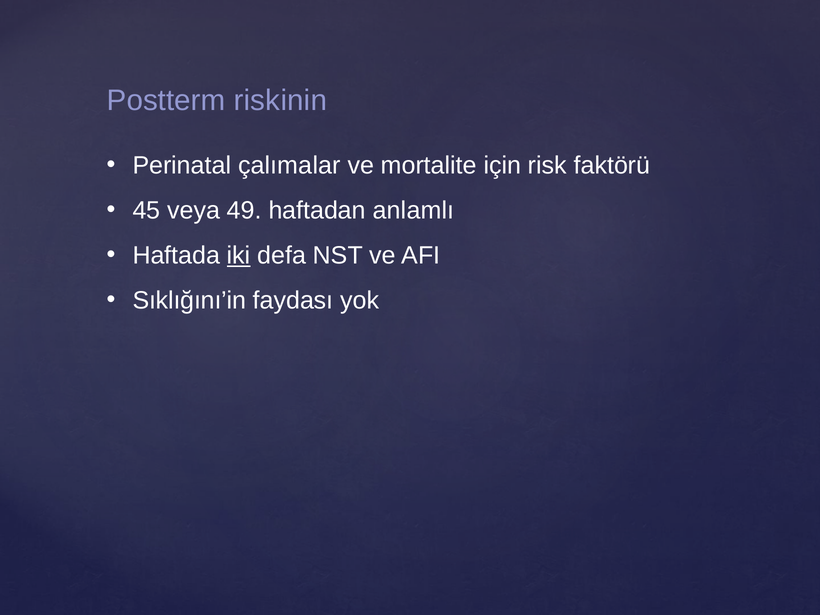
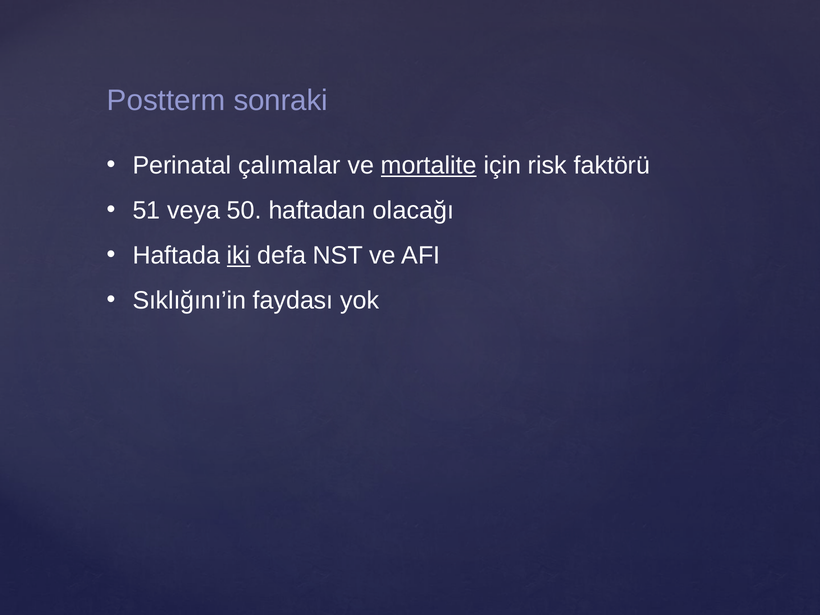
riskinin: riskinin -> sonraki (281, 101)
mortalite underline: none -> present (429, 165)
45: 45 -> 51 (146, 210)
49: 49 -> 50 (244, 210)
anlamlı: anlamlı -> olacağı (414, 210)
